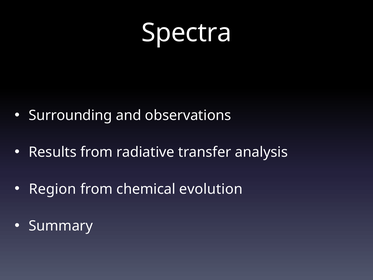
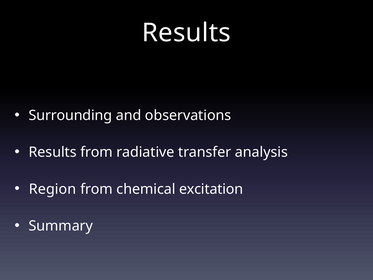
Spectra: Spectra -> Results (186, 33)
evolution: evolution -> excitation (211, 189)
